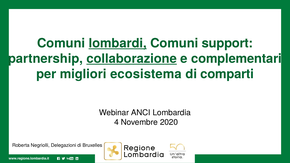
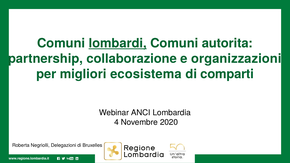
support: support -> autorita (227, 43)
collaborazione underline: present -> none (132, 59)
complementari: complementari -> organizzazioni (236, 59)
